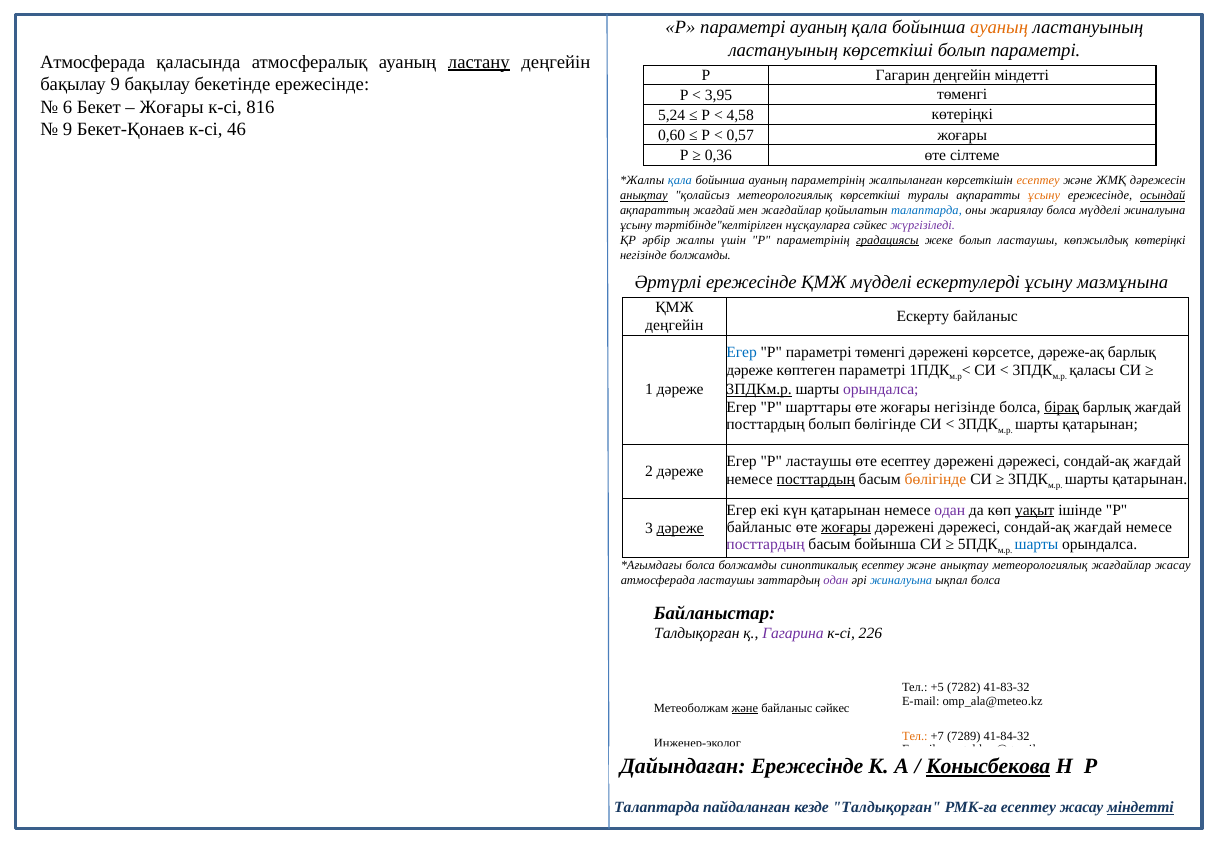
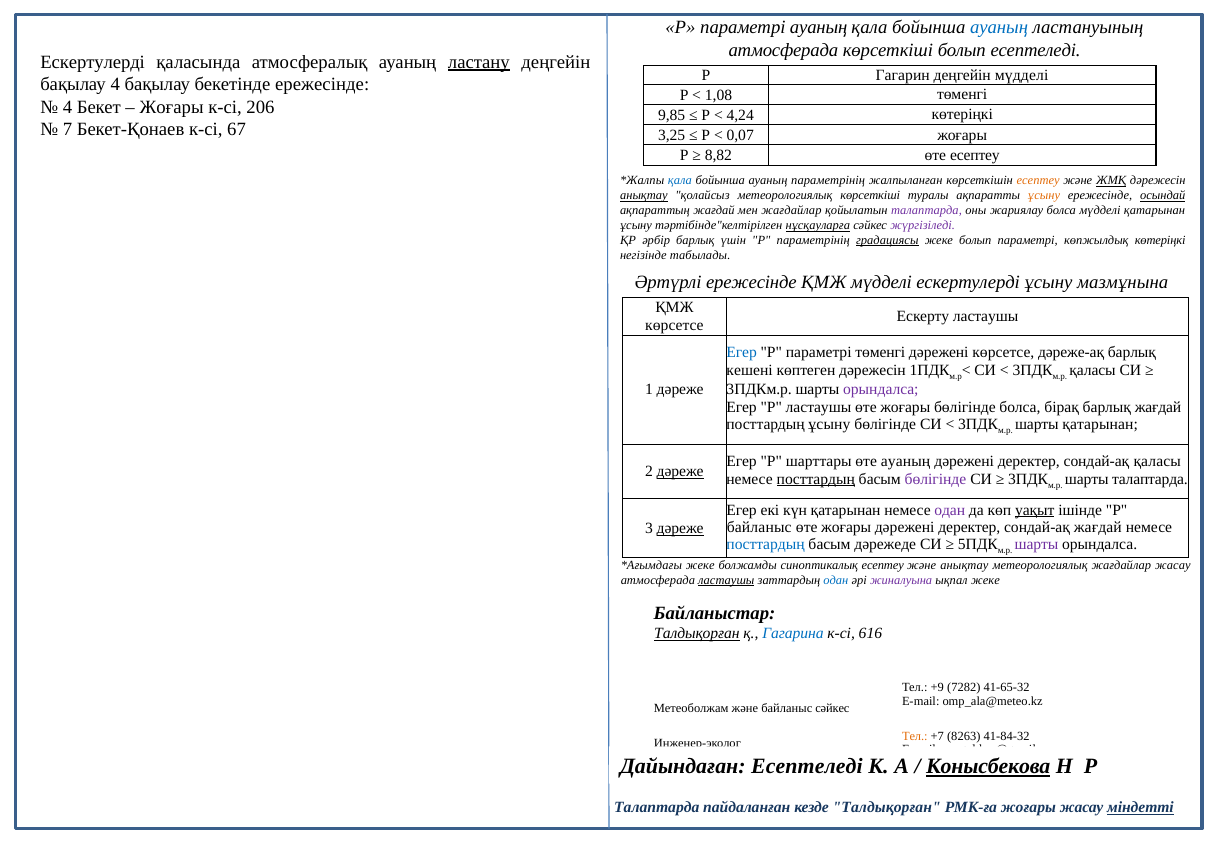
ауаның colour: orange -> blue (999, 28)
ластануының: ластануының -> атмосферада (783, 50)
болып параметрі: параметрі -> есептеледі (1035, 50)
Атмосферада: Атмосферада -> Ескертулерді (93, 62)
деңгейін міндетті: міндетті -> мүдделі (1022, 75)
бақылау 9: 9 -> 4 (115, 84)
3,95: 3,95 -> 1,08 (719, 95)
6: 6 -> 4 (67, 107)
816: 816 -> 206 (261, 107)
5,24: 5,24 -> 9,85 (672, 115)
4,58: 4,58 -> 4,24 (740, 115)
9: 9 -> 7 (67, 129)
46: 46 -> 67 (237, 129)
0,60: 0,60 -> 3,25 (672, 136)
0,57: 0,57 -> 0,07 (740, 136)
0,36: 0,36 -> 8,82 (718, 156)
өте сілтеме: сілтеме -> есептеу (975, 155)
ЖМҚ underline: none -> present (1111, 181)
талаптарда colour: blue -> purple (926, 211)
мүдделі жиналуына: жиналуына -> қатарынан (1155, 211)
нұсқауларға underline: none -> present (818, 226)
әрбір жалпы: жалпы -> барлық (695, 241)
болып ластаушы: ластаушы -> параметрі (1028, 241)
негізінде болжамды: болжамды -> табылады (700, 256)
Ескерту байланыс: байланыс -> ластаушы (986, 317)
деңгейін: деңгейін -> көрсетсе (674, 325)
дәреже: дәреже -> кешені (750, 370)
көптеген параметрі: параметрі -> дәрежесін (872, 370)
3ПДКм.р underline: present -> none (759, 390)
P шарттары: шарттары -> ластаушы (818, 407)
жоғары негізінде: негізінде -> бөлігінде (965, 407)
бірақ underline: present -> none (1062, 407)
посттардың болып: болып -> ұсыну (829, 424)
Р ластаушы: ластаушы -> шарттары (819, 462)
өте есептеу: есептеу -> ауаның (906, 462)
дәрежесі: дәрежесі -> деректер (1029, 462)
жағдай: жағдай -> қаласы (1157, 462)
дәреже underline: none -> present (680, 472)
бөлігінде colour: orange -> purple (935, 479)
қатарынан: қатарынан -> талаптарда (1150, 479)
жоғары underline: present -> none (846, 527)
дәрежесі: дәрежесі -> деректер (969, 527)
посттардың colour: purple -> blue (766, 544)
басым бойынша: бойынша -> дәрежеде (885, 544)
шарты colour: blue -> purple (1037, 544)
болса: болса -> жеке (700, 565)
ластаушы underline: none -> present (726, 580)
одан colour: purple -> blue (836, 580)
жиналуына colour: blue -> purple (901, 580)
ықпал болса: болса -> жеке (986, 580)
Талдықорған underline: none -> present (697, 634)
Гагарина colour: purple -> blue (793, 634)
226: 226 -> 616 (870, 634)
+5: +5 -> +9 (937, 687)
41-83-32: 41-83-32 -> 41-65-32 (1007, 687)
және underline: present -> none (745, 708)
7289: 7289 -> 8263 (964, 736)
Дайындаған Ережесінде: Ережесінде -> Есептеледі (807, 767)
РМК-ға есептеу: есептеу -> жоғары (1028, 808)
